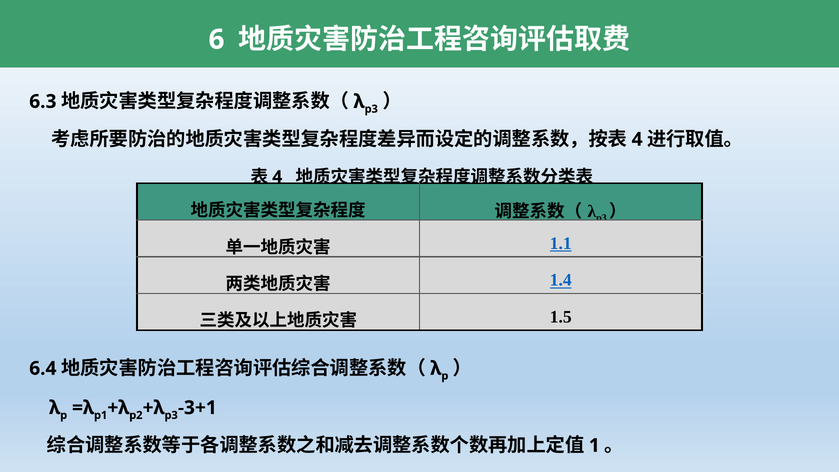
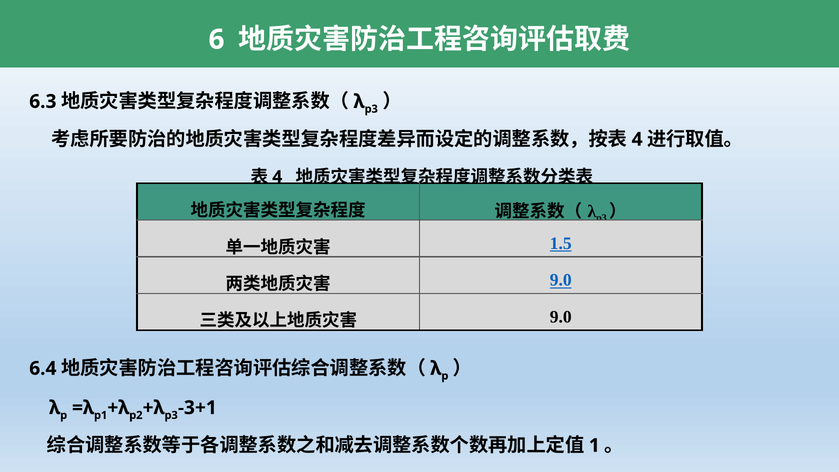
1.1: 1.1 -> 1.5 (561, 243)
1.4: 1.4 -> 9.0 (561, 280)
1.5: 1.5 -> 9.0 (561, 317)
